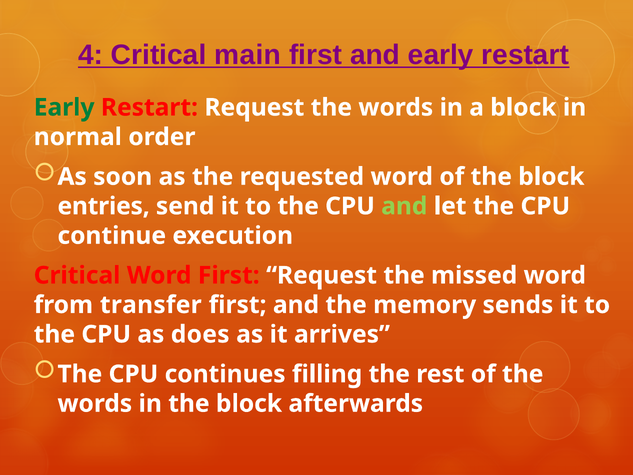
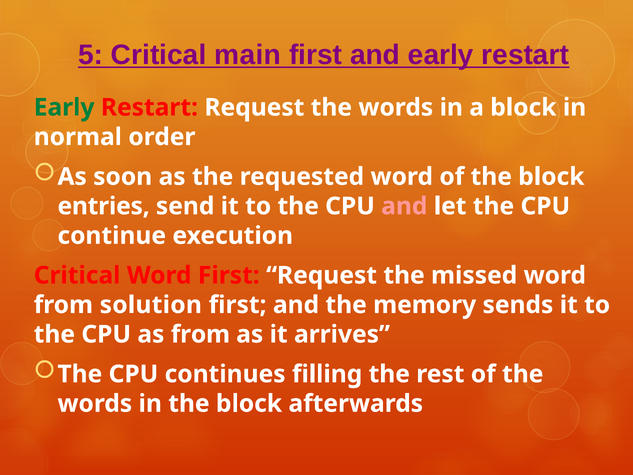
4: 4 -> 5 (91, 55)
and colour: light green -> pink (404, 206)
transfer: transfer -> solution (151, 305)
as does: does -> from (200, 334)
